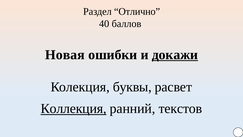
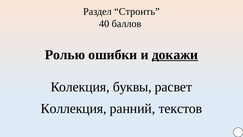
Отлично: Отлично -> Строить (137, 12)
Новая: Новая -> Ролью (65, 55)
Коллекция underline: present -> none (74, 108)
